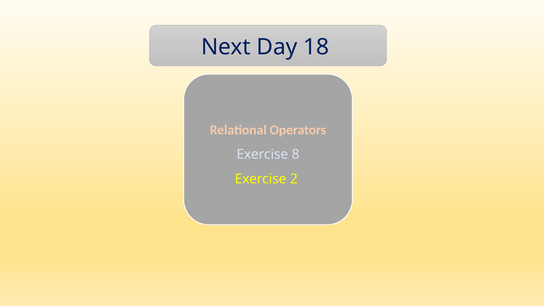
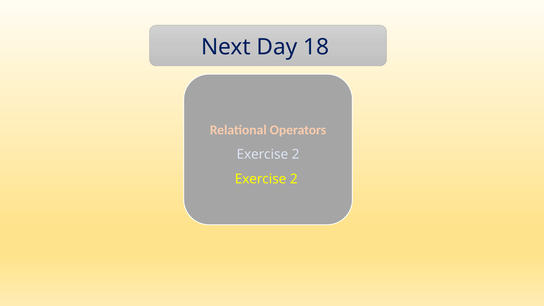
8: 8 -> 2 (296, 154)
